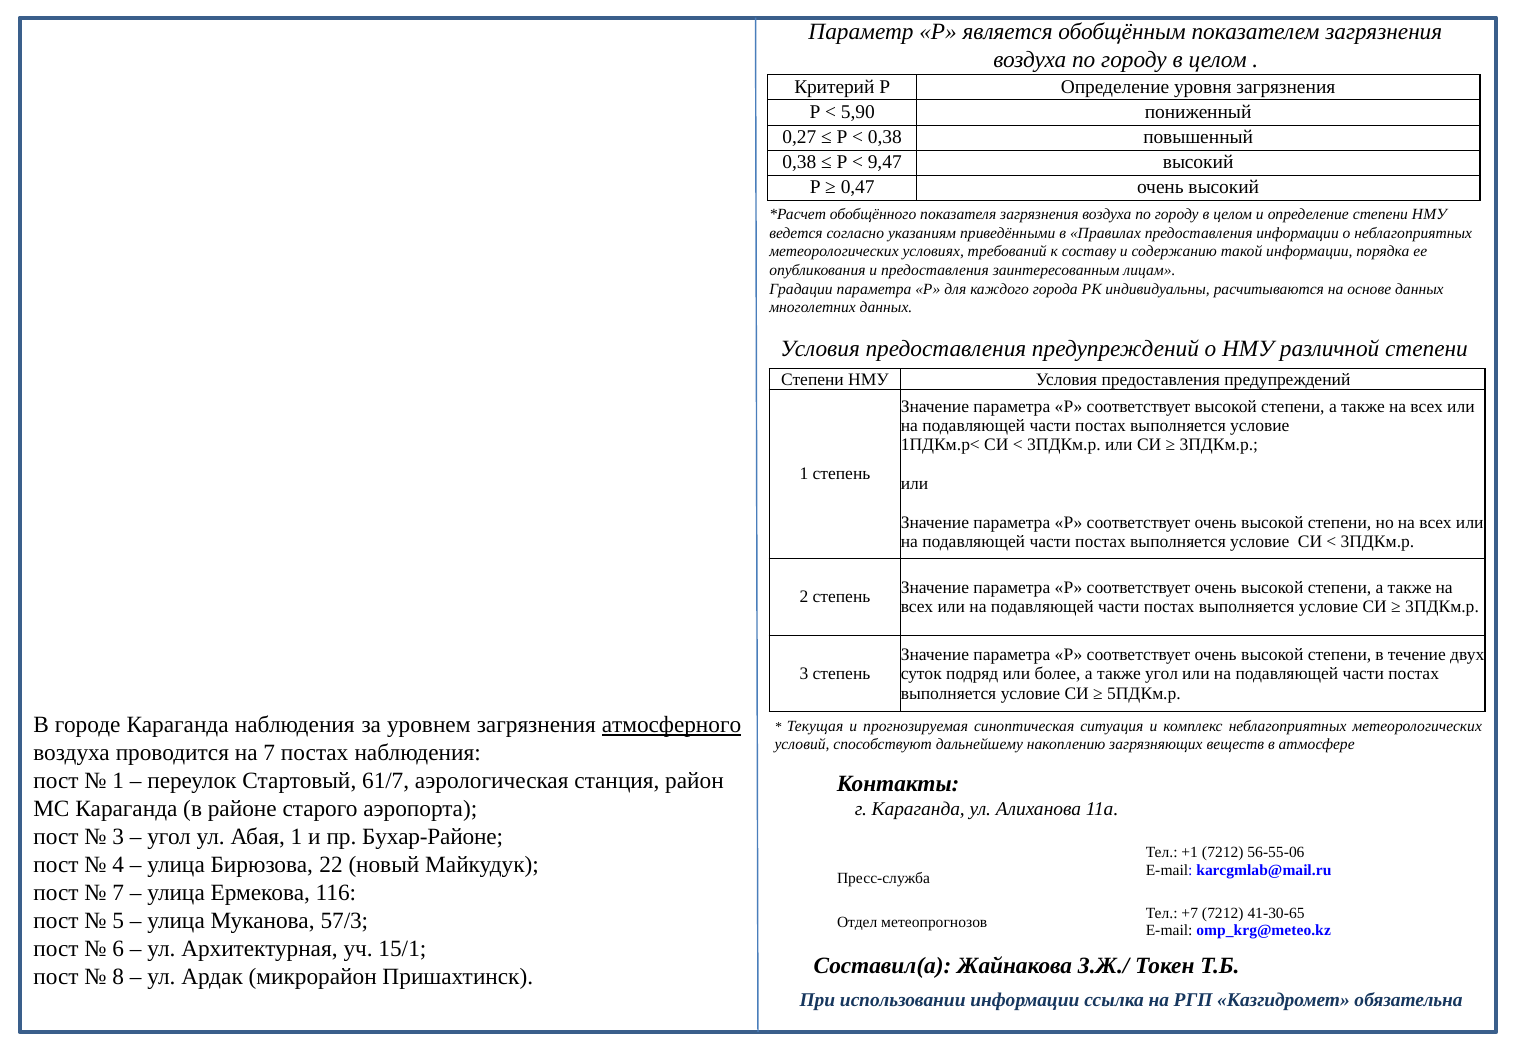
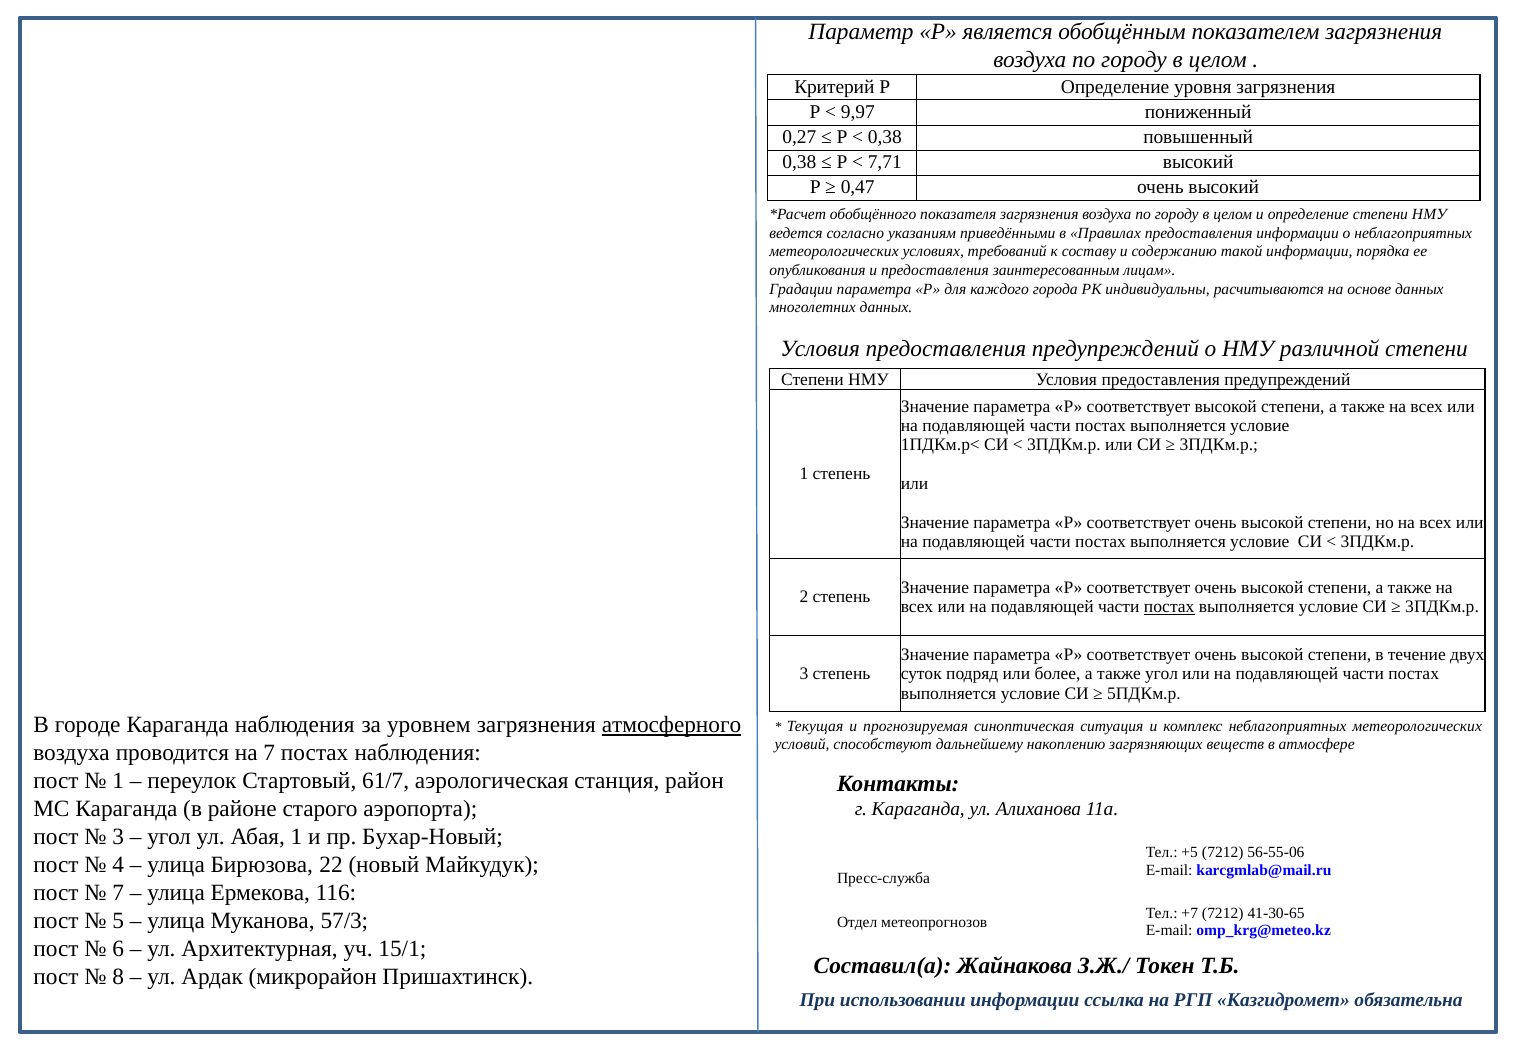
5,90: 5,90 -> 9,97 (858, 112)
9,47: 9,47 -> 7,71 (885, 162)
постах underline: none -> present (1169, 607)
Бухар-Районе: Бухар-Районе -> Бухар-Новый (432, 836)
+1: +1 -> +5 (1190, 852)
